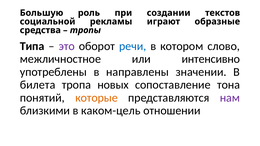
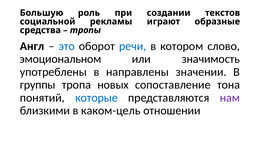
Типа: Типа -> Англ (32, 46)
это colour: purple -> blue (67, 46)
межличностное: межличностное -> эмоциональном (60, 59)
интенсивно: интенсивно -> значимость (211, 59)
билета: билета -> группы (38, 85)
которые colour: orange -> blue (96, 98)
